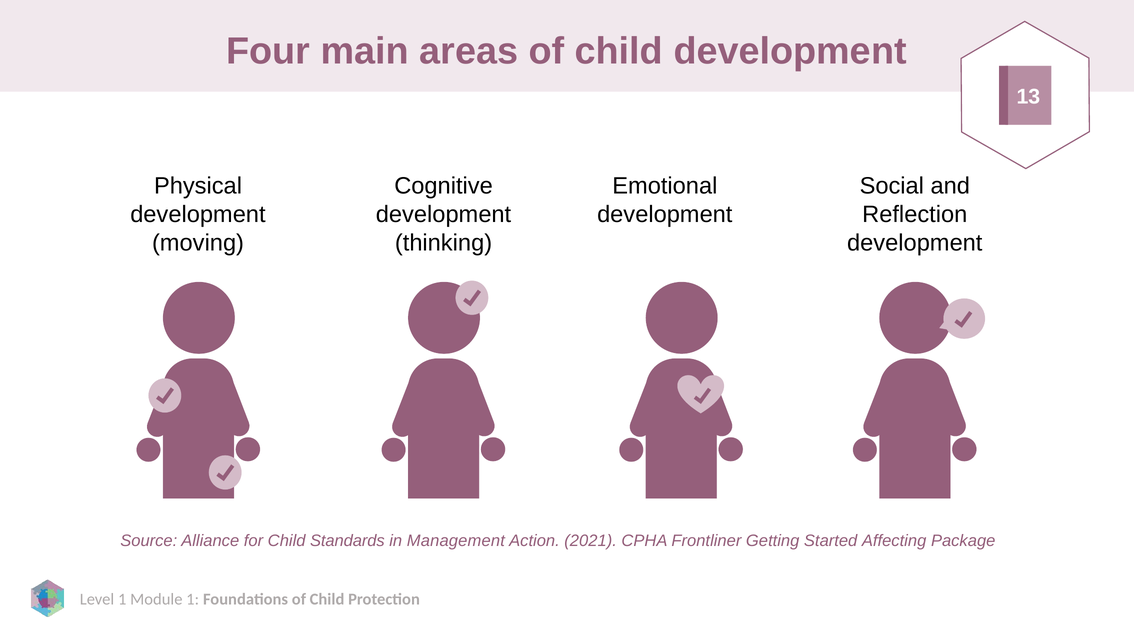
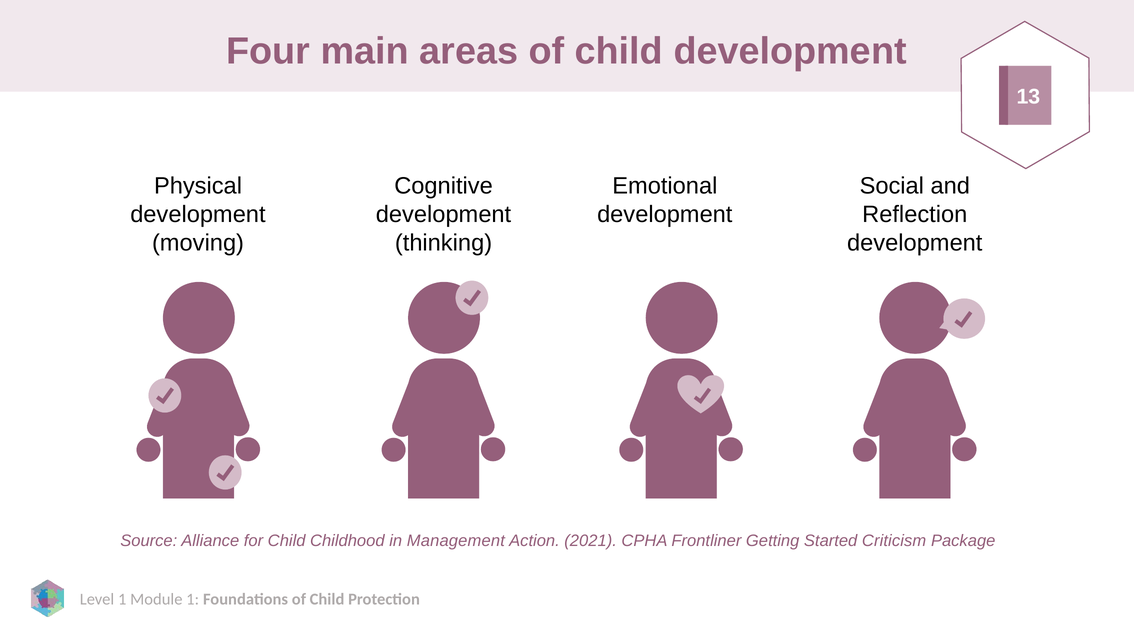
Standards: Standards -> Childhood (347, 540)
Affecting: Affecting -> Criticism (894, 540)
